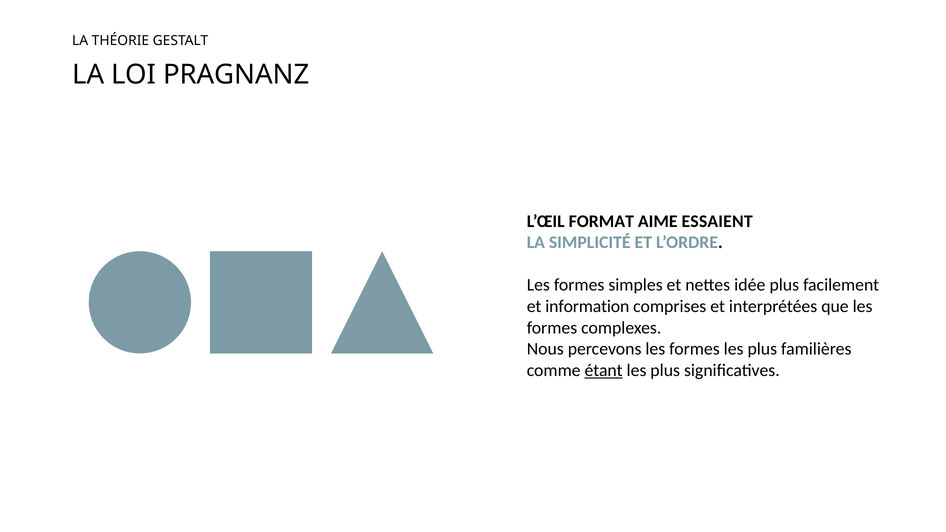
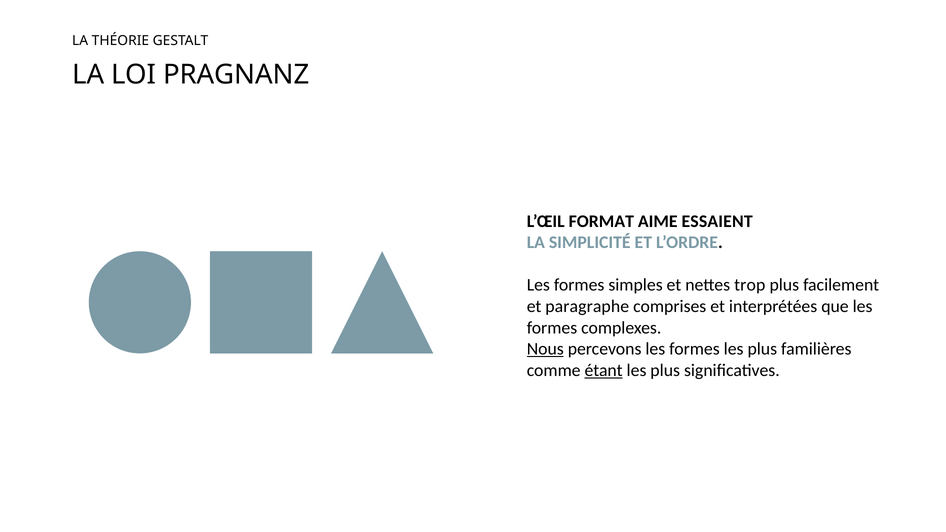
idée: idée -> trop (750, 285)
information: information -> paragraphe (587, 306)
Nous underline: none -> present (545, 349)
